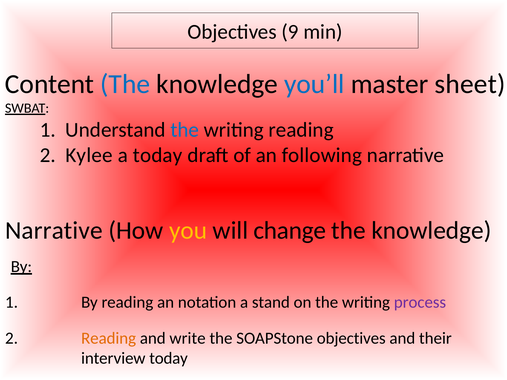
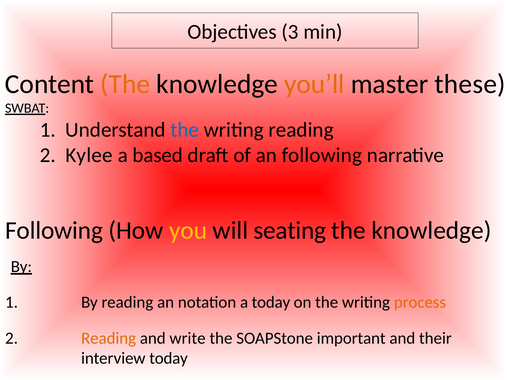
9: 9 -> 3 (290, 32)
The colour: blue -> orange (125, 84)
you’ll colour: blue -> orange (314, 84)
sheet: sheet -> these (470, 84)
a today: today -> based (158, 155)
Narrative: Narrative -> Following (54, 231)
change: change -> seating (290, 231)
a stand: stand -> today (271, 303)
process colour: purple -> orange (420, 303)
SOAPStone objectives: objectives -> important (351, 338)
